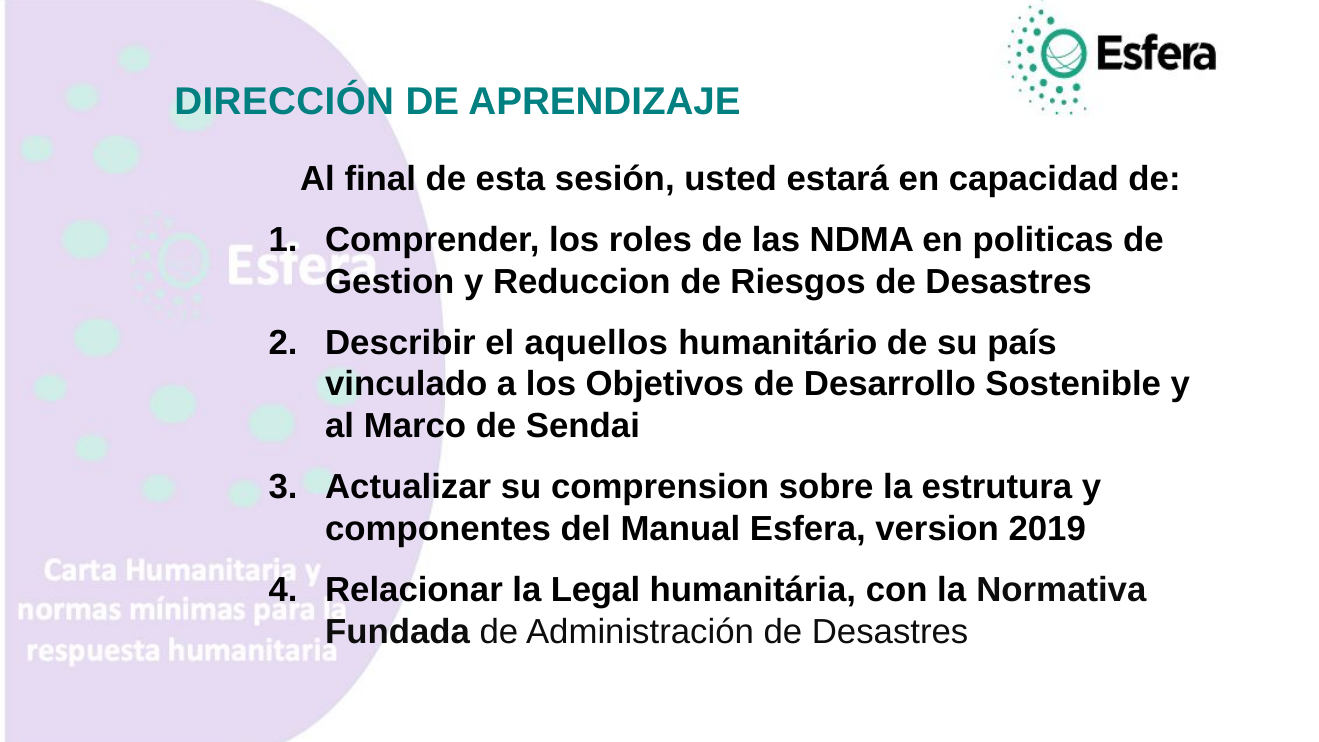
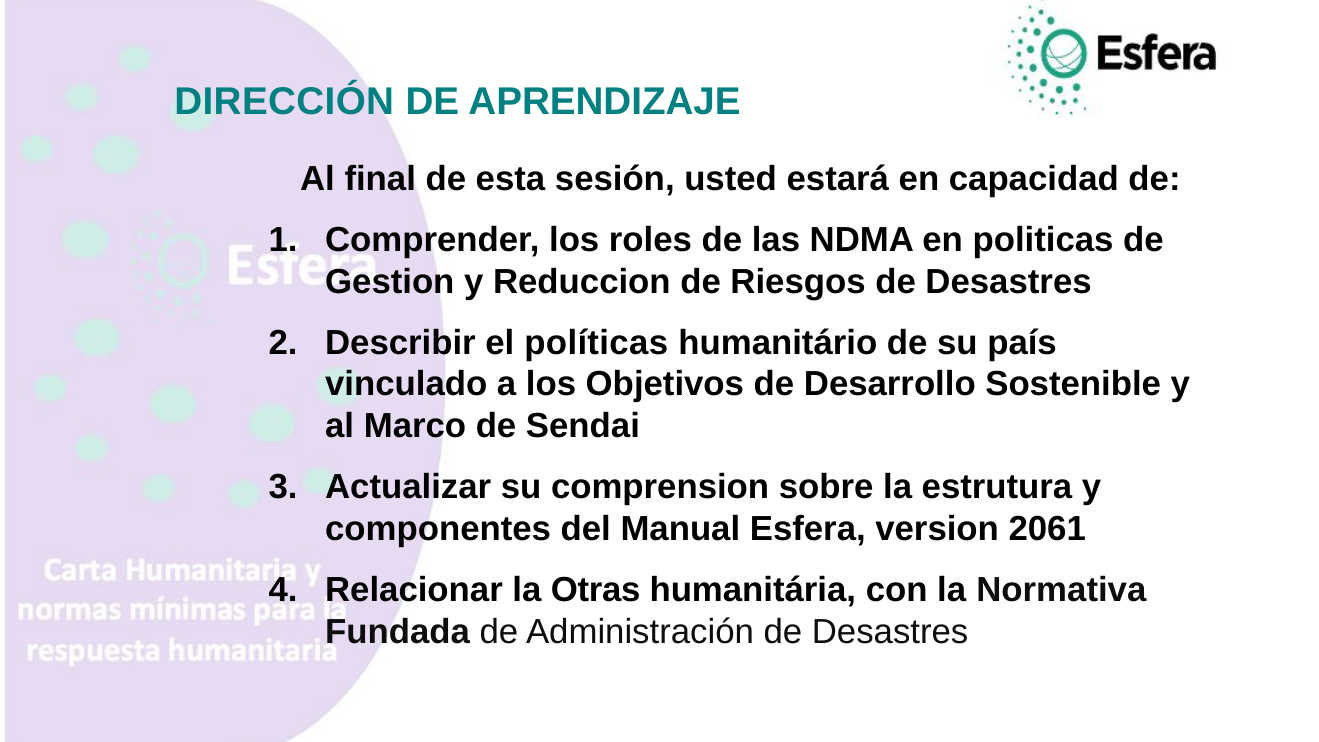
aquellos: aquellos -> políticas (596, 343)
2019: 2019 -> 2061 (1047, 529)
Legal: Legal -> Otras (596, 590)
